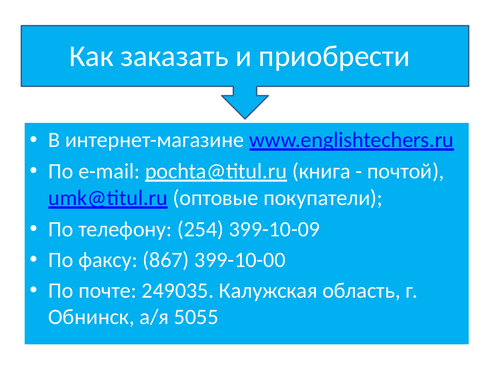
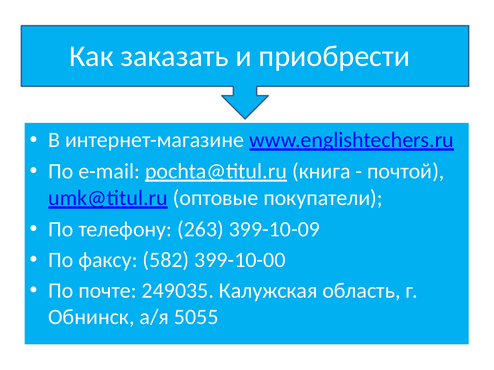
254: 254 -> 263 (200, 230)
867: 867 -> 582 (166, 260)
